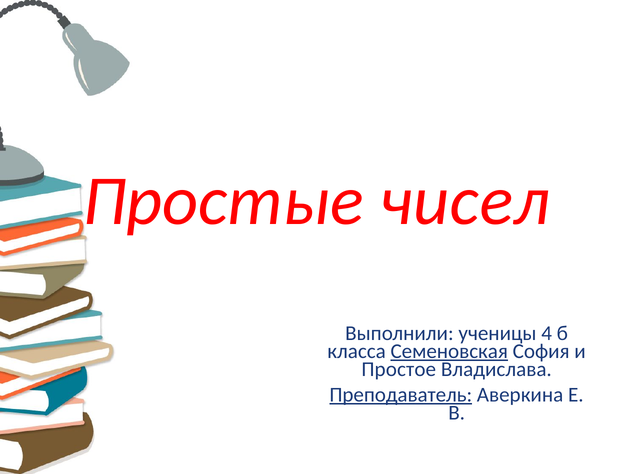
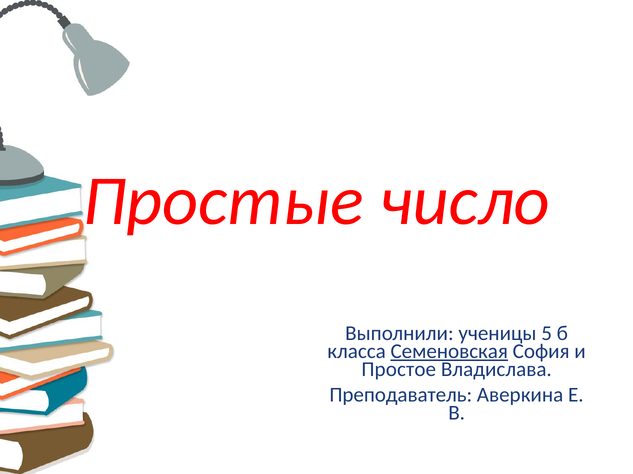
чисел: чисел -> число (465, 201)
4: 4 -> 5 (547, 334)
Преподаватель underline: present -> none (401, 395)
